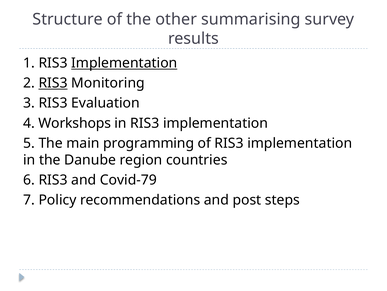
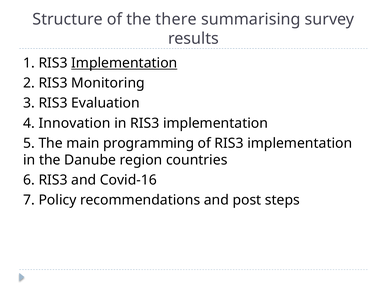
other: other -> there (176, 19)
RIS3 underline: present -> none (53, 83)
Workshops: Workshops -> Innovation (75, 123)
Covid-79: Covid-79 -> Covid-16 (128, 180)
